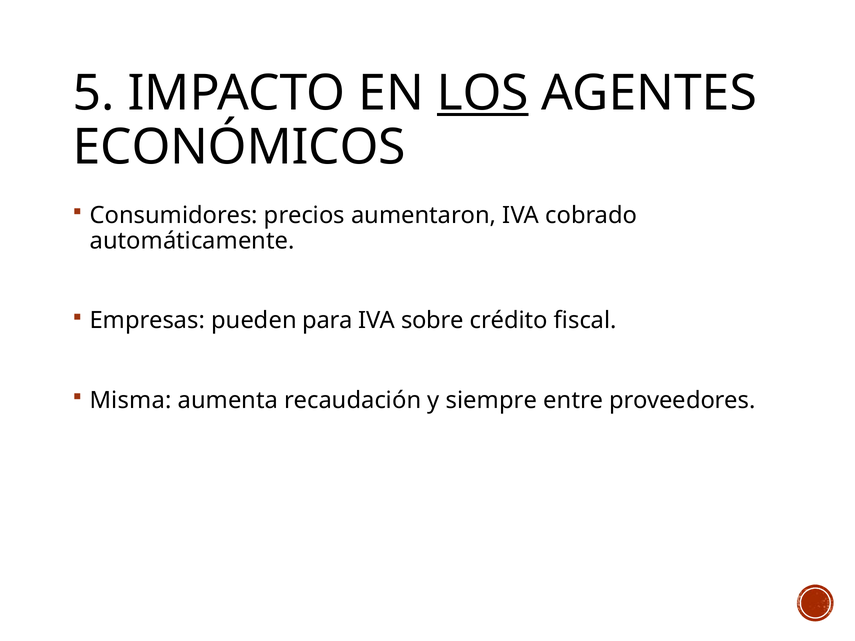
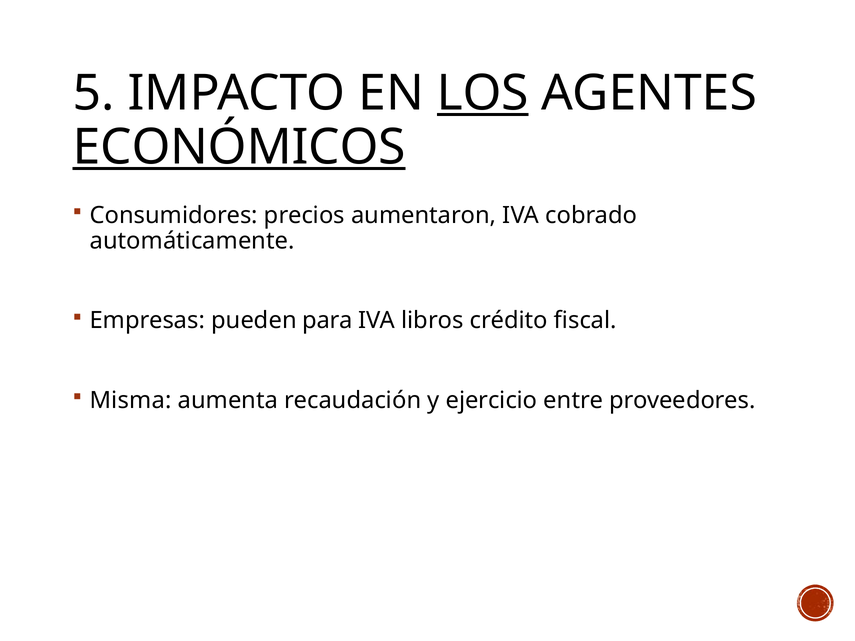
ECONÓMICOS underline: none -> present (239, 147)
sobre: sobre -> libros (432, 321)
siempre: siempre -> ejercicio (492, 401)
